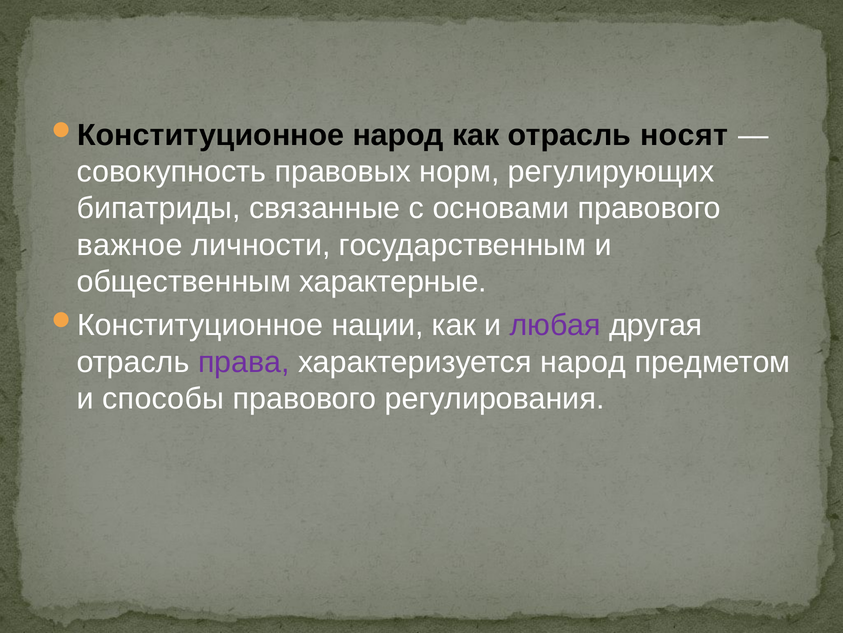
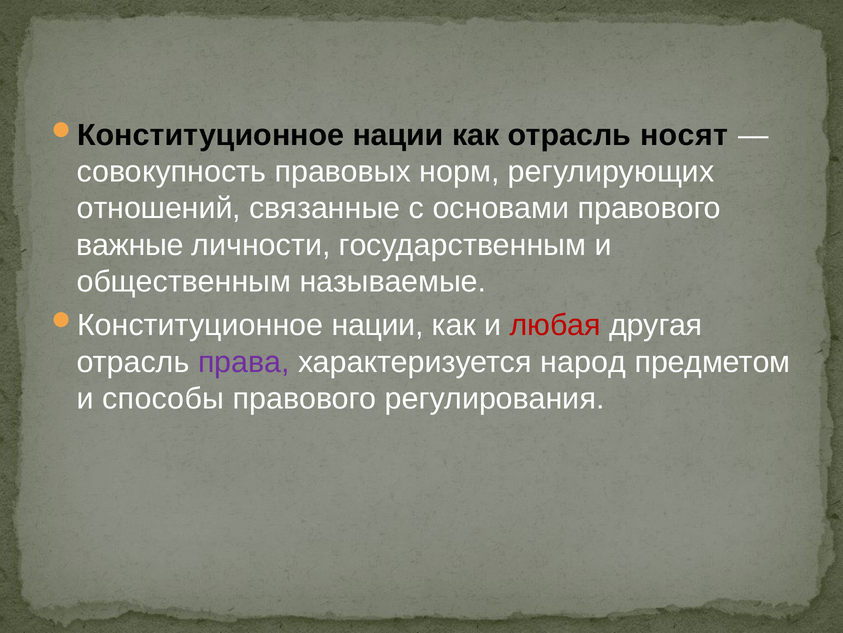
народ: народ -> нации (398, 135)
бипатриды: бипатриды -> отношений (159, 208)
важное: важное -> важные (130, 245)
характерные: характерные -> называемые (393, 281)
любая colour: purple -> red (555, 325)
